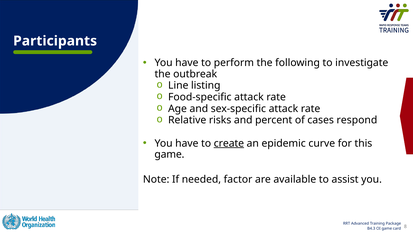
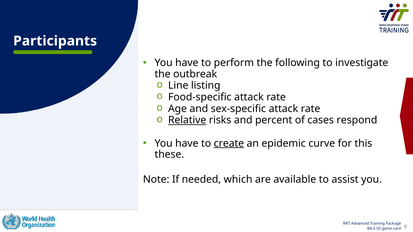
Relative underline: none -> present (187, 120)
game: game -> these (169, 155)
factor: factor -> which (238, 180)
